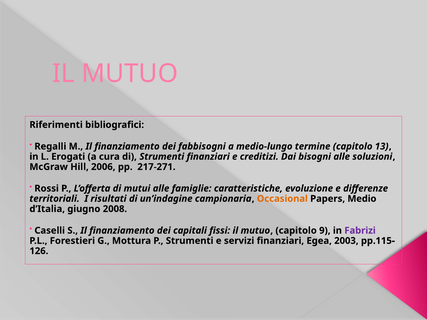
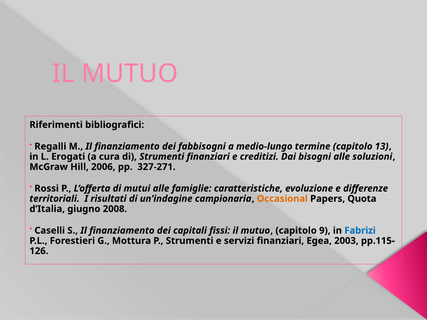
217-271: 217-271 -> 327-271 (156, 167)
Medio: Medio -> Quota (362, 199)
Fabrizi colour: purple -> blue (360, 231)
